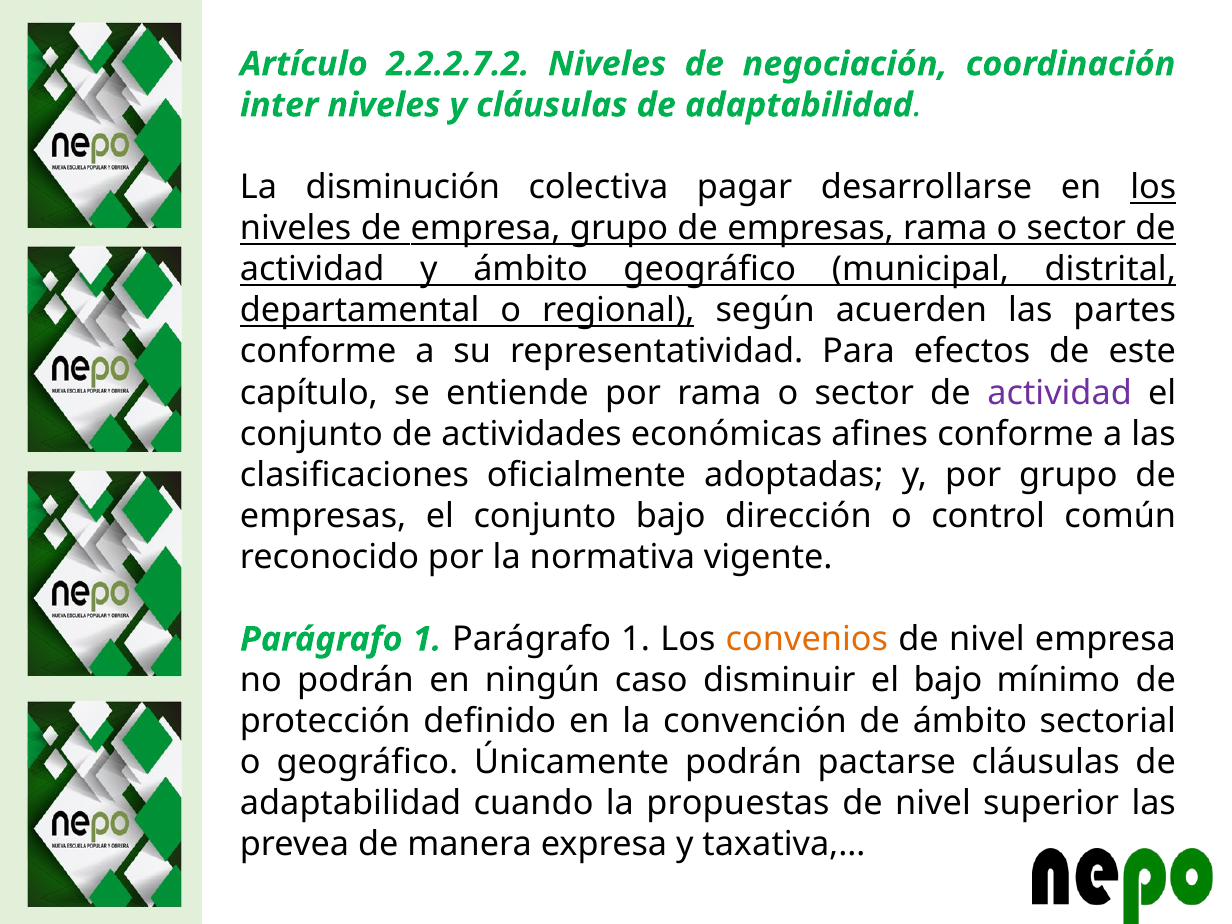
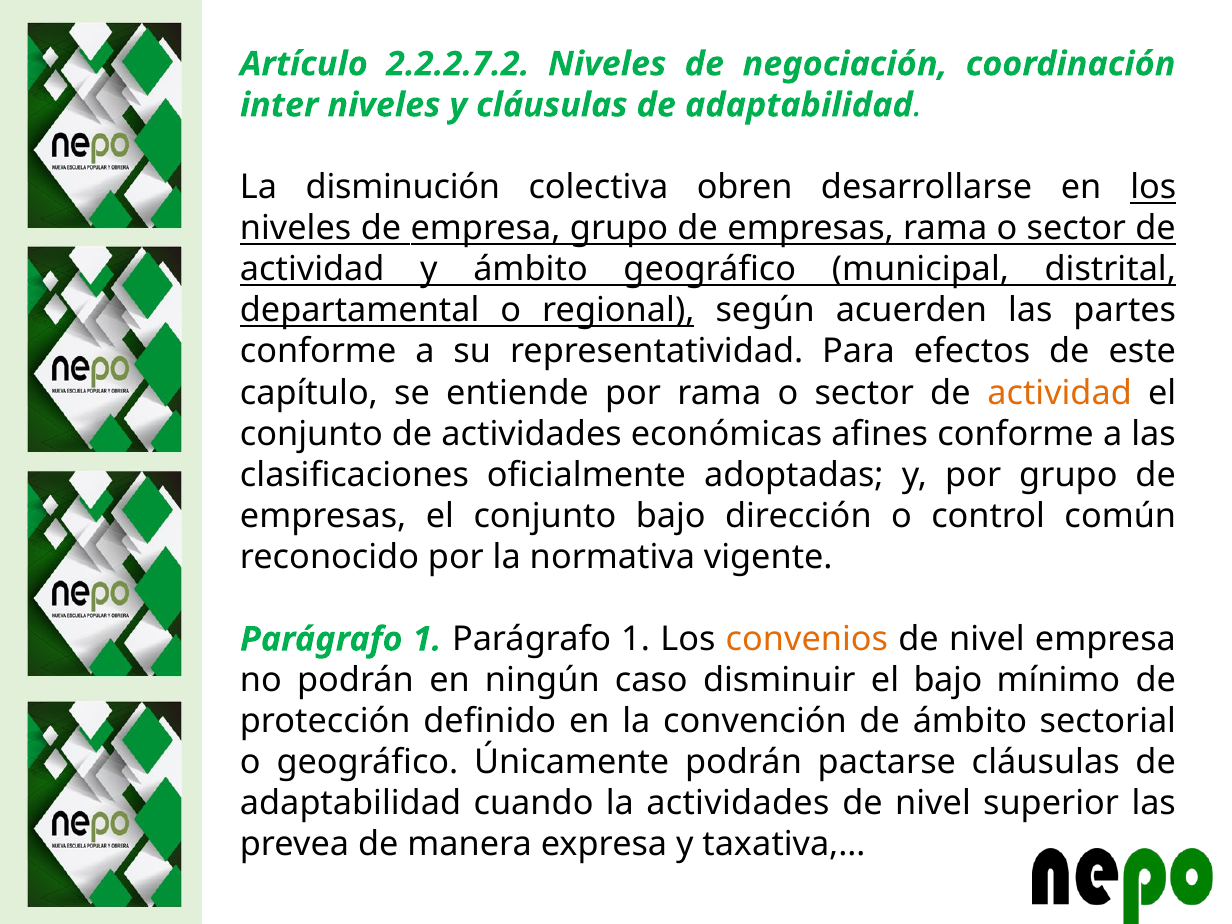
pagar: pagar -> obren (745, 187)
actividad colour: purple -> orange (1060, 393)
la propuestas: propuestas -> actividades (738, 804)
